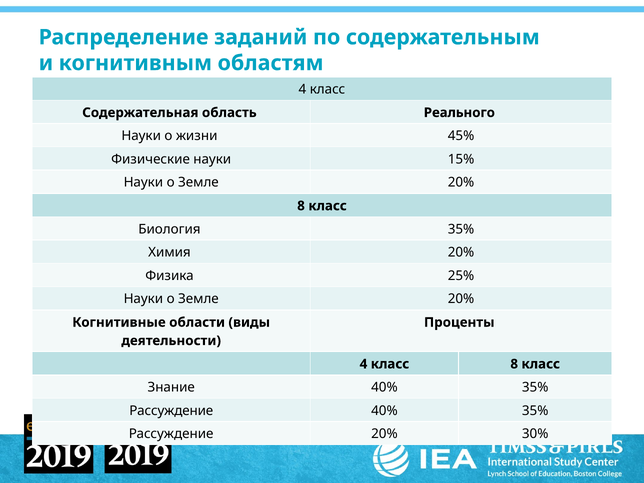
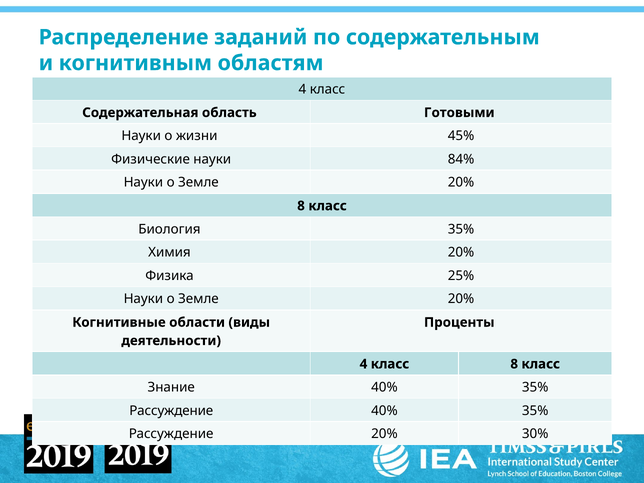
Реального: Реального -> Готовыми (459, 113)
15%: 15% -> 84% (461, 159)
